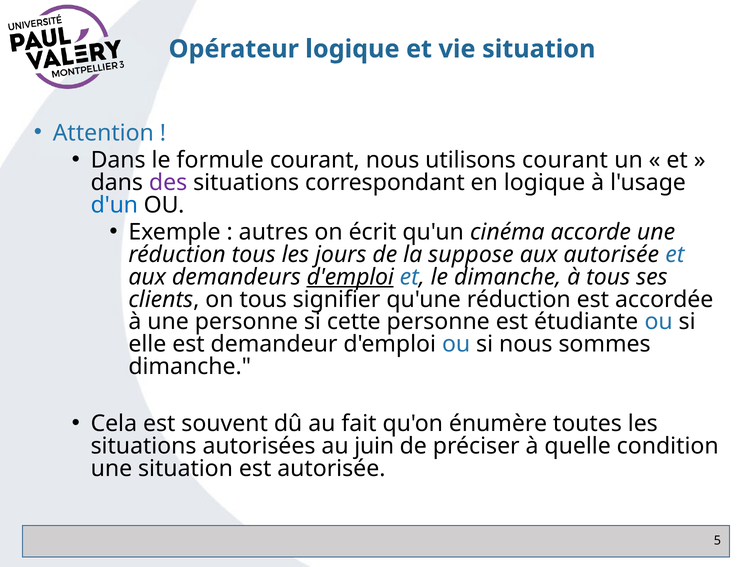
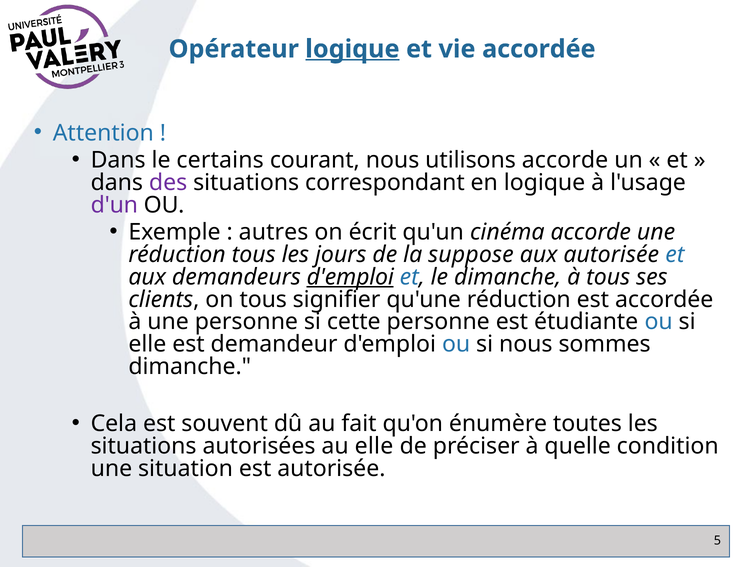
logique underline: none -> present (352, 49)
vie situation: situation -> accordée (539, 49)
formule: formule -> certains (220, 160)
utilisons courant: courant -> accorde (565, 160)
d'un colour: blue -> purple (114, 205)
au juin: juin -> elle (374, 446)
